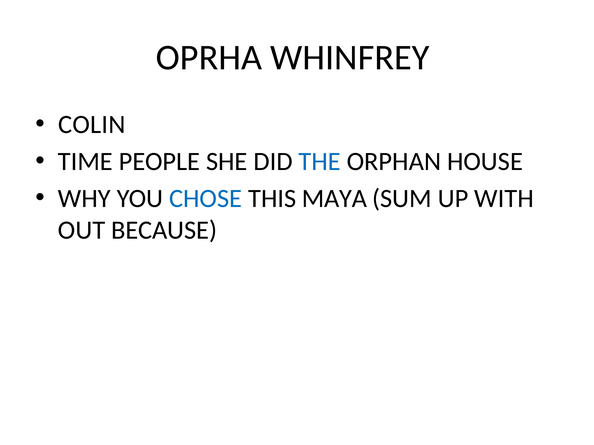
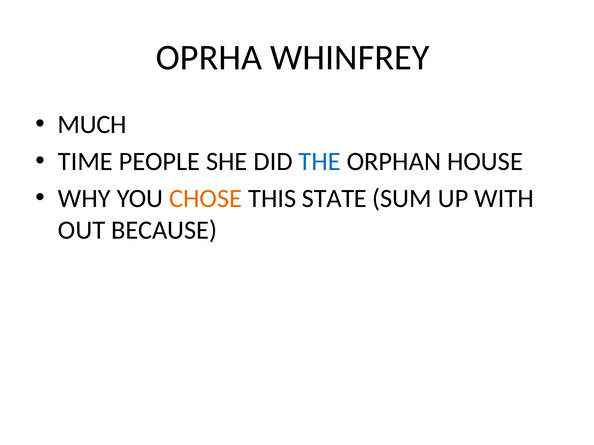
COLIN: COLIN -> MUCH (92, 125)
CHOSE colour: blue -> orange (206, 199)
MAYA: MAYA -> STATE (334, 199)
